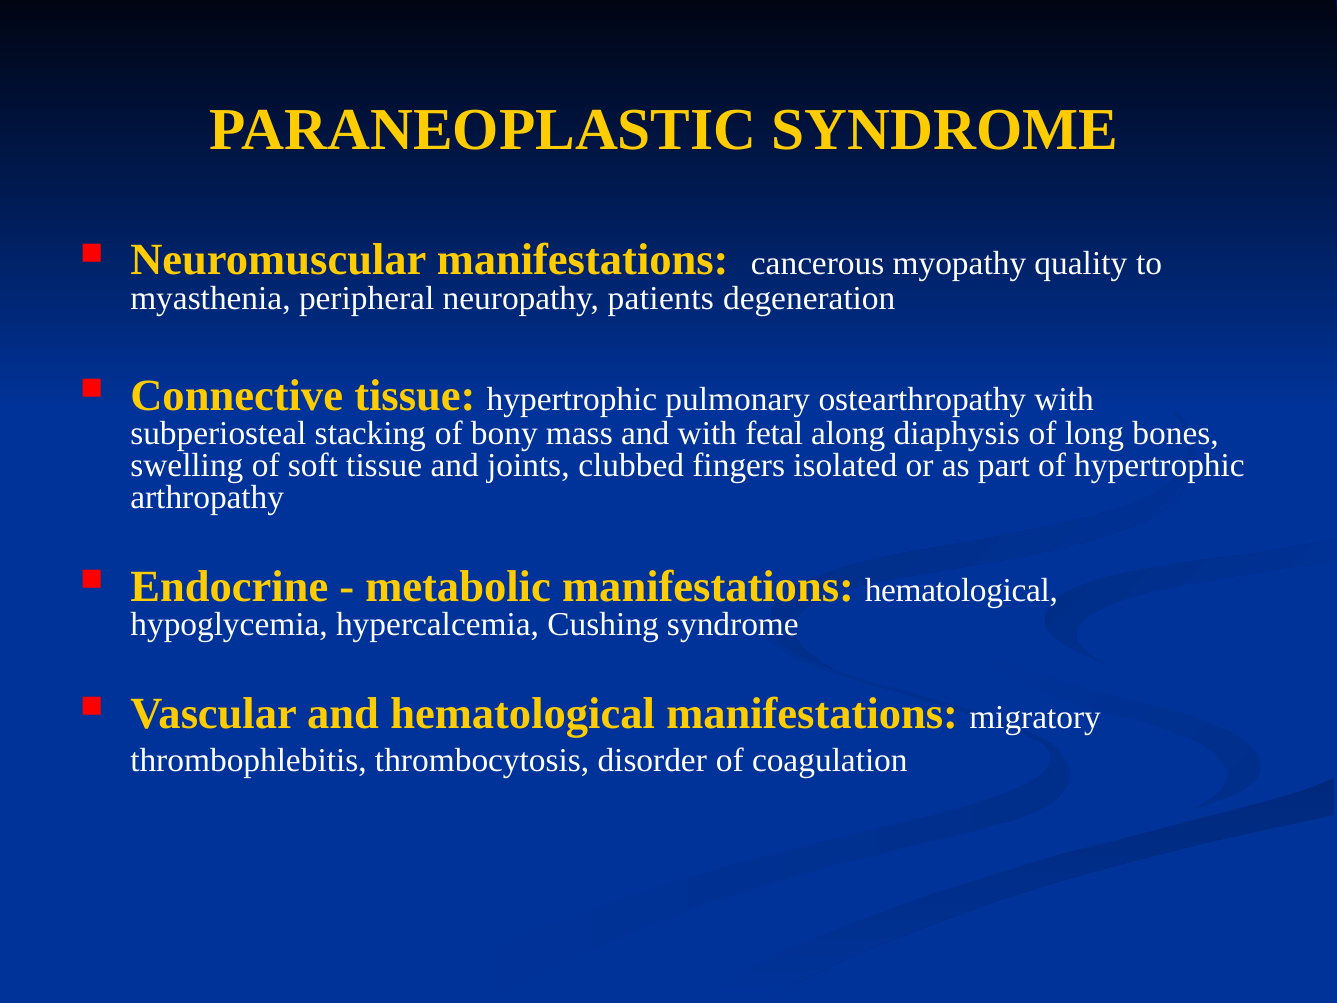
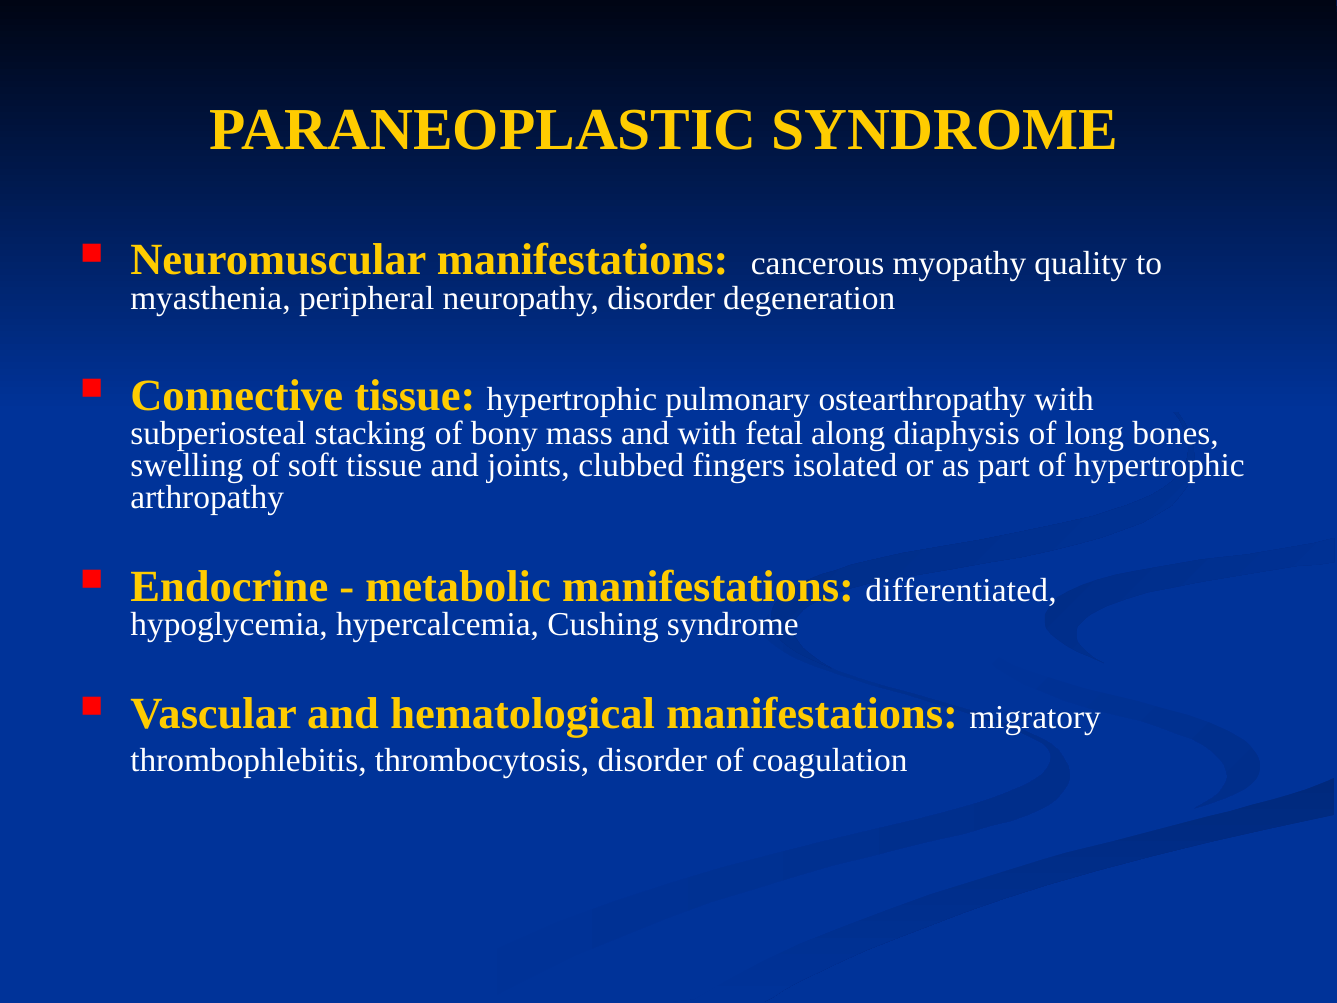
neuropathy patients: patients -> disorder (661, 298)
manifestations hematological: hematological -> differentiated (961, 590)
